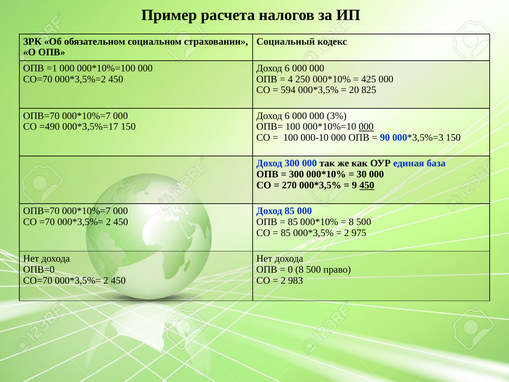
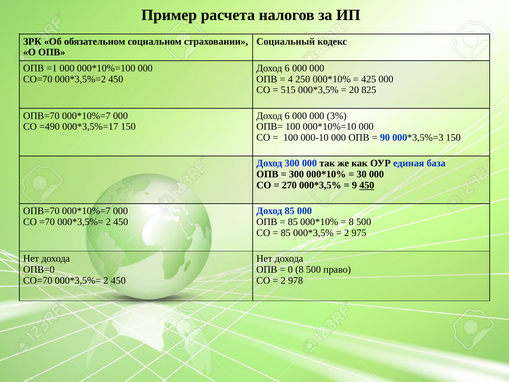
594: 594 -> 515 (288, 90)
000 underline: present -> none (366, 127)
983: 983 -> 978 (296, 280)
